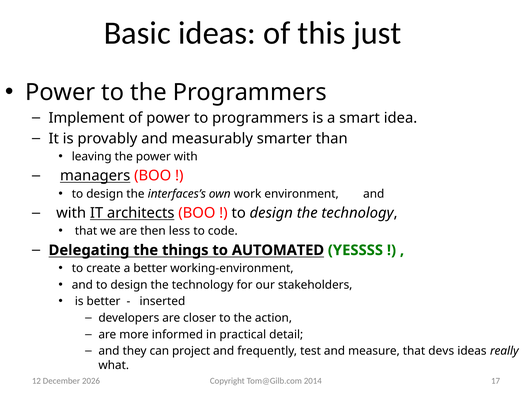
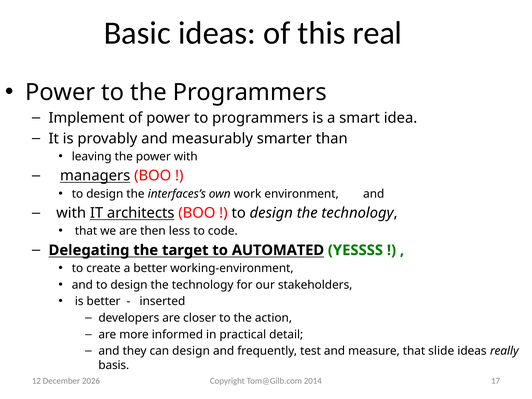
just: just -> real (377, 33)
things: things -> target (185, 250)
can project: project -> design (191, 351)
devs: devs -> slide (441, 351)
what: what -> basis (114, 365)
